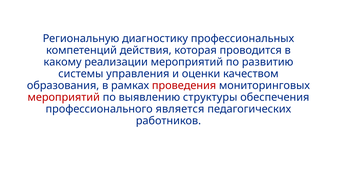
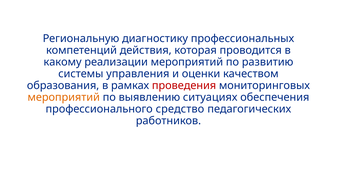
мероприятий colour: red -> orange (64, 98)
структуры: структуры -> ситуациях (210, 98)
является: является -> средство (180, 109)
